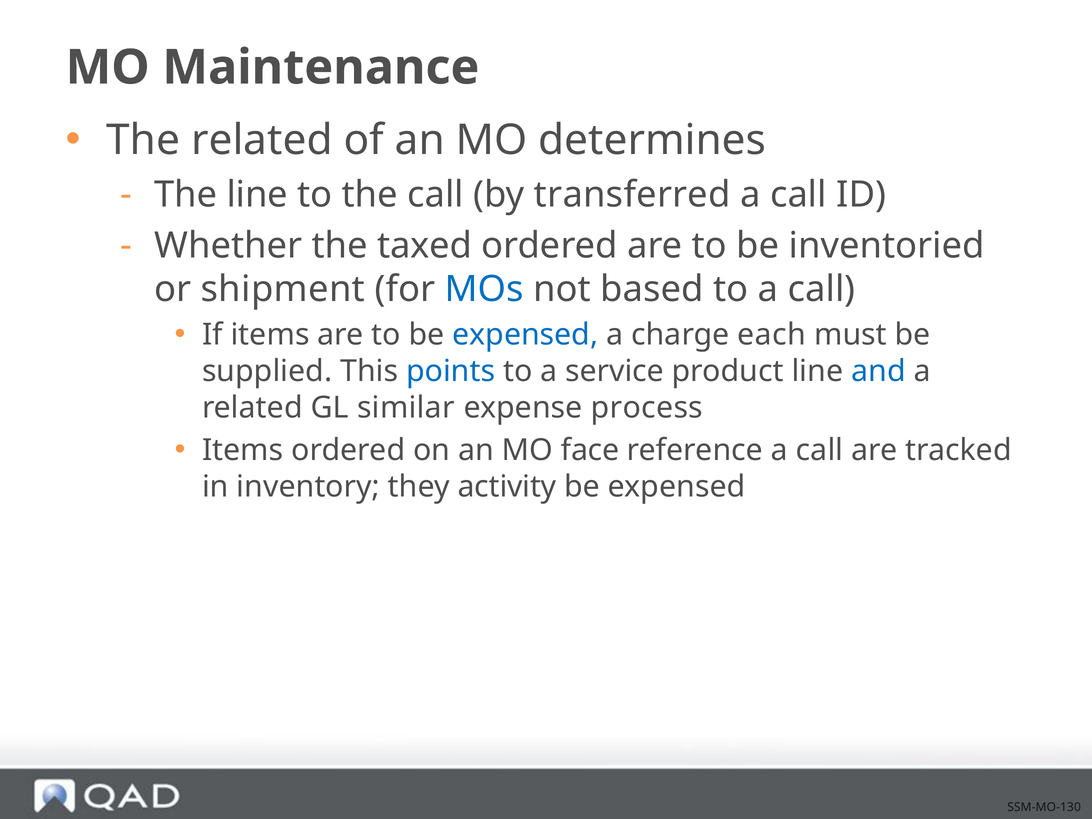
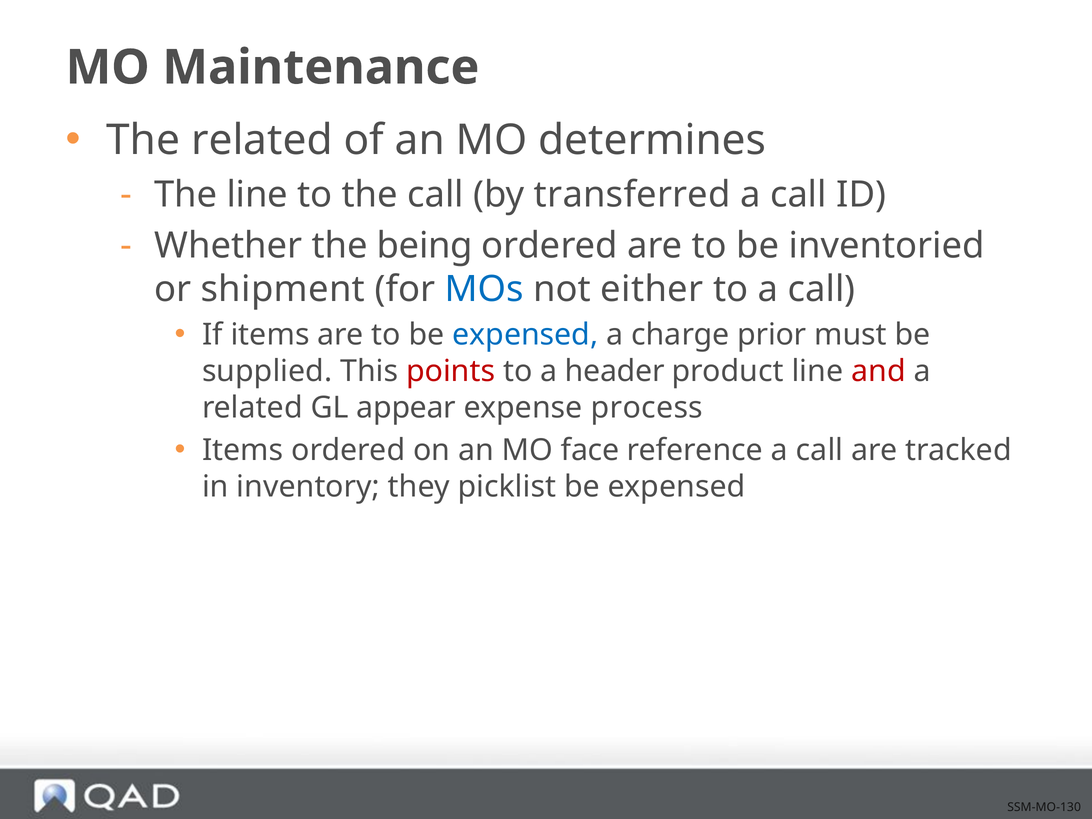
taxed: taxed -> being (425, 246)
based: based -> either (652, 289)
each: each -> prior (772, 335)
points colour: blue -> red (451, 371)
service: service -> header (615, 371)
and colour: blue -> red (878, 371)
similar: similar -> appear (406, 408)
activity: activity -> picklist (507, 487)
